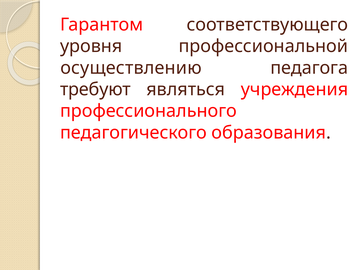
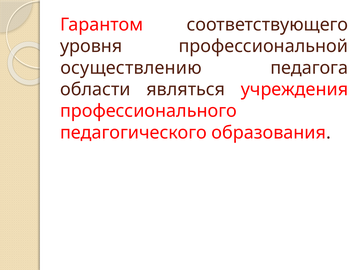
требуют: требуют -> области (95, 89)
